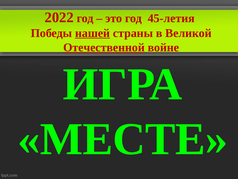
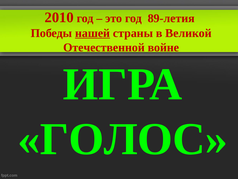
2022: 2022 -> 2010 (59, 17)
45-летия: 45-летия -> 89-летия (171, 18)
Отечественной underline: present -> none (104, 47)
МЕСТЕ: МЕСТЕ -> ГОЛОС (123, 139)
